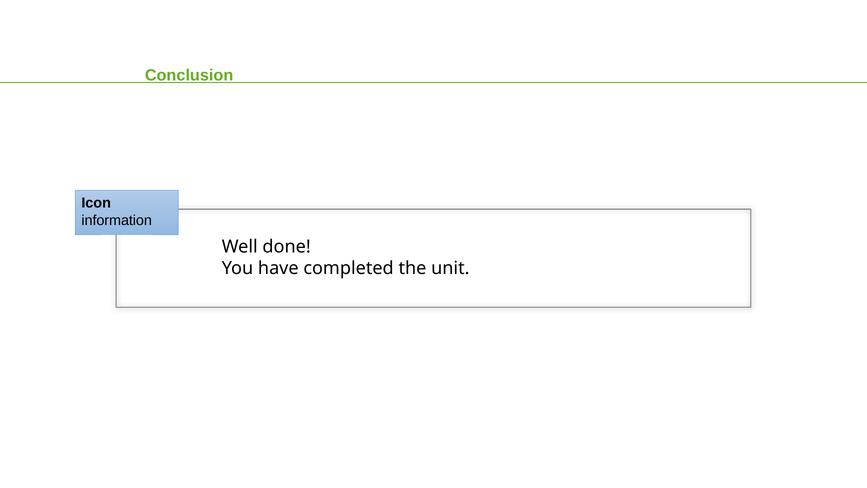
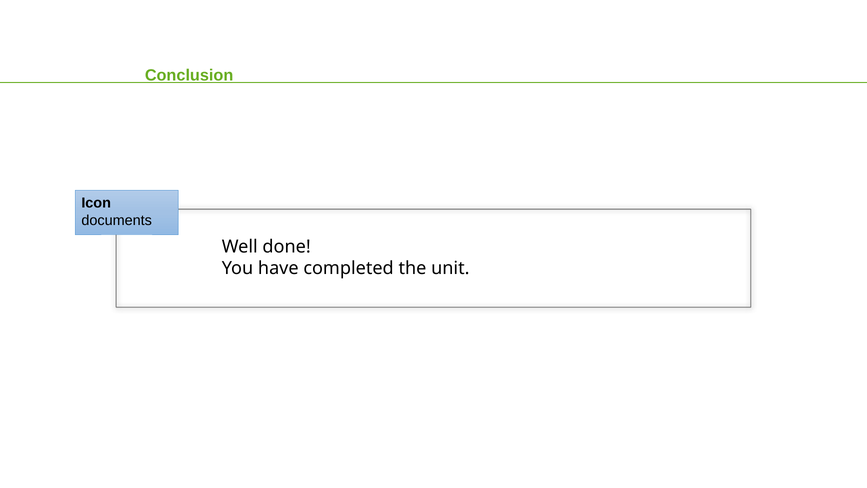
information: information -> documents (117, 220)
